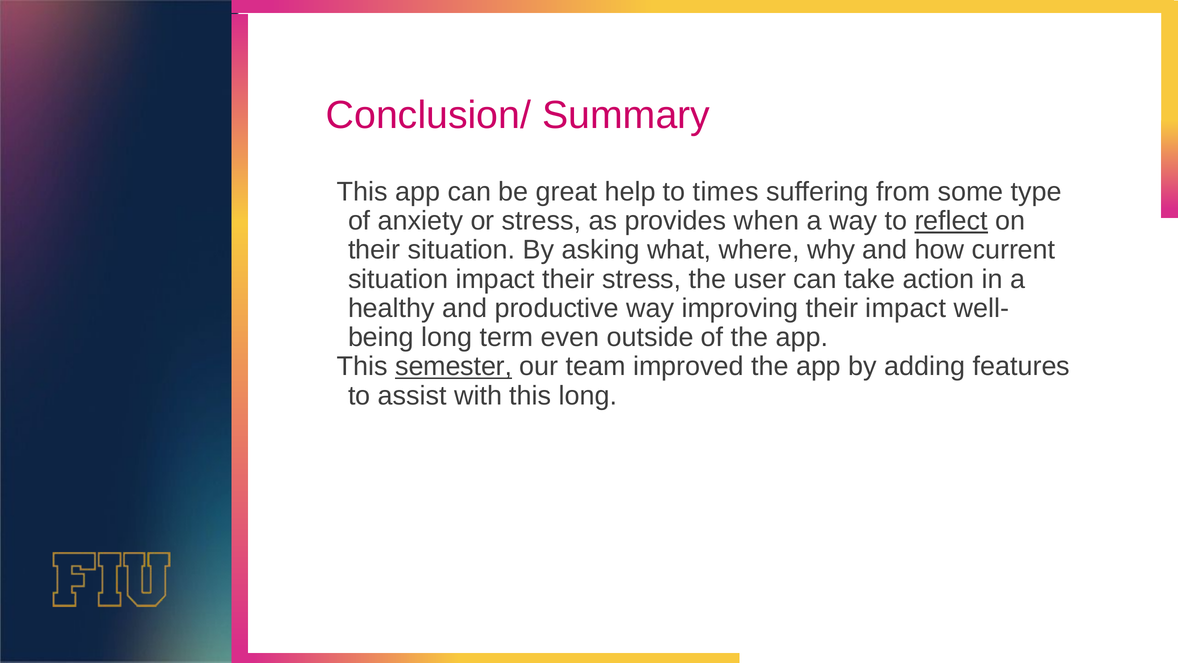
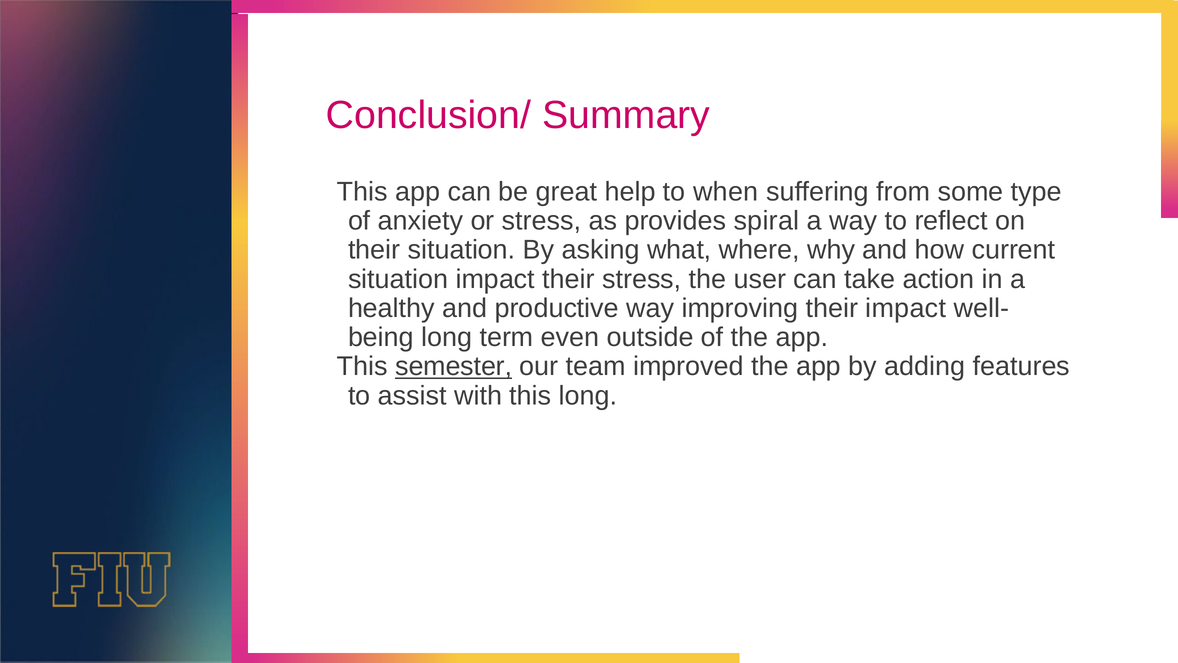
times: times -> when (726, 192)
when: when -> spiral (767, 221)
reflect underline: present -> none (951, 221)
